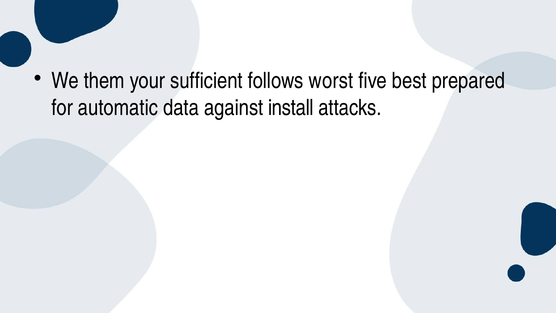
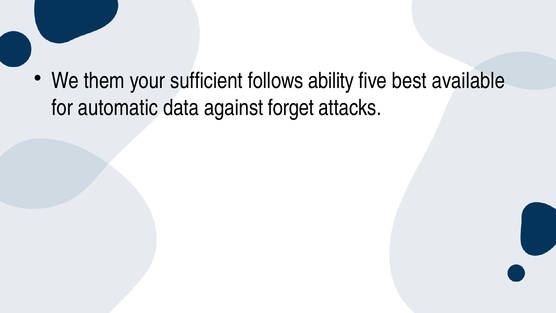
worst: worst -> ability (331, 81)
prepared: prepared -> available (468, 81)
install: install -> forget (291, 108)
